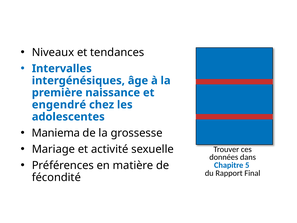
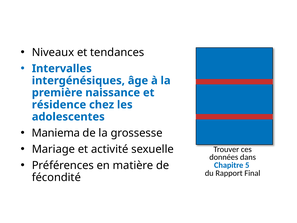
engendré: engendré -> résidence (59, 105)
